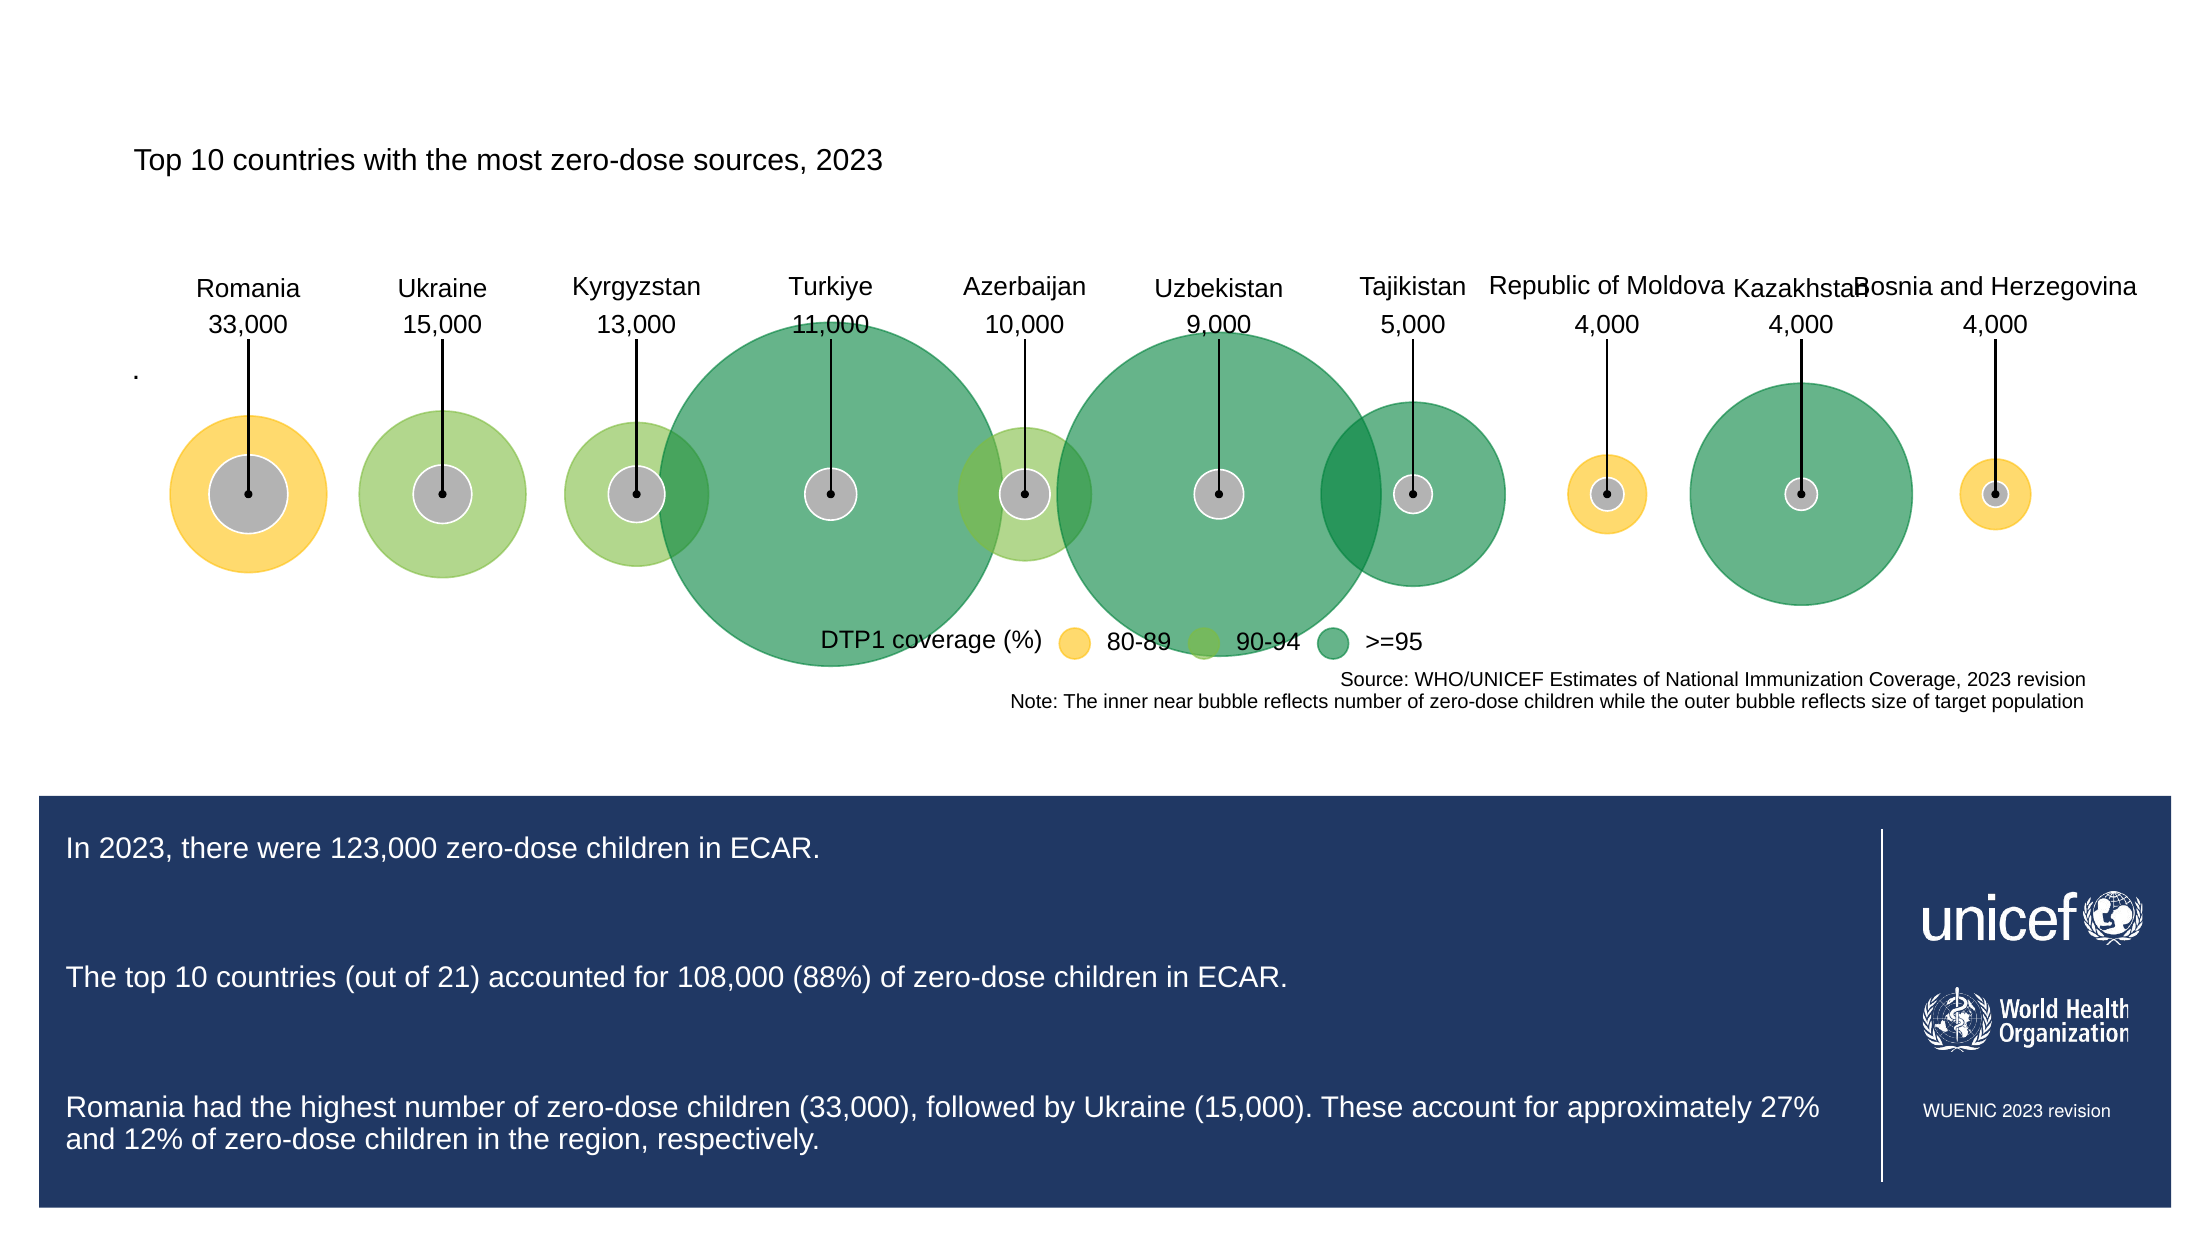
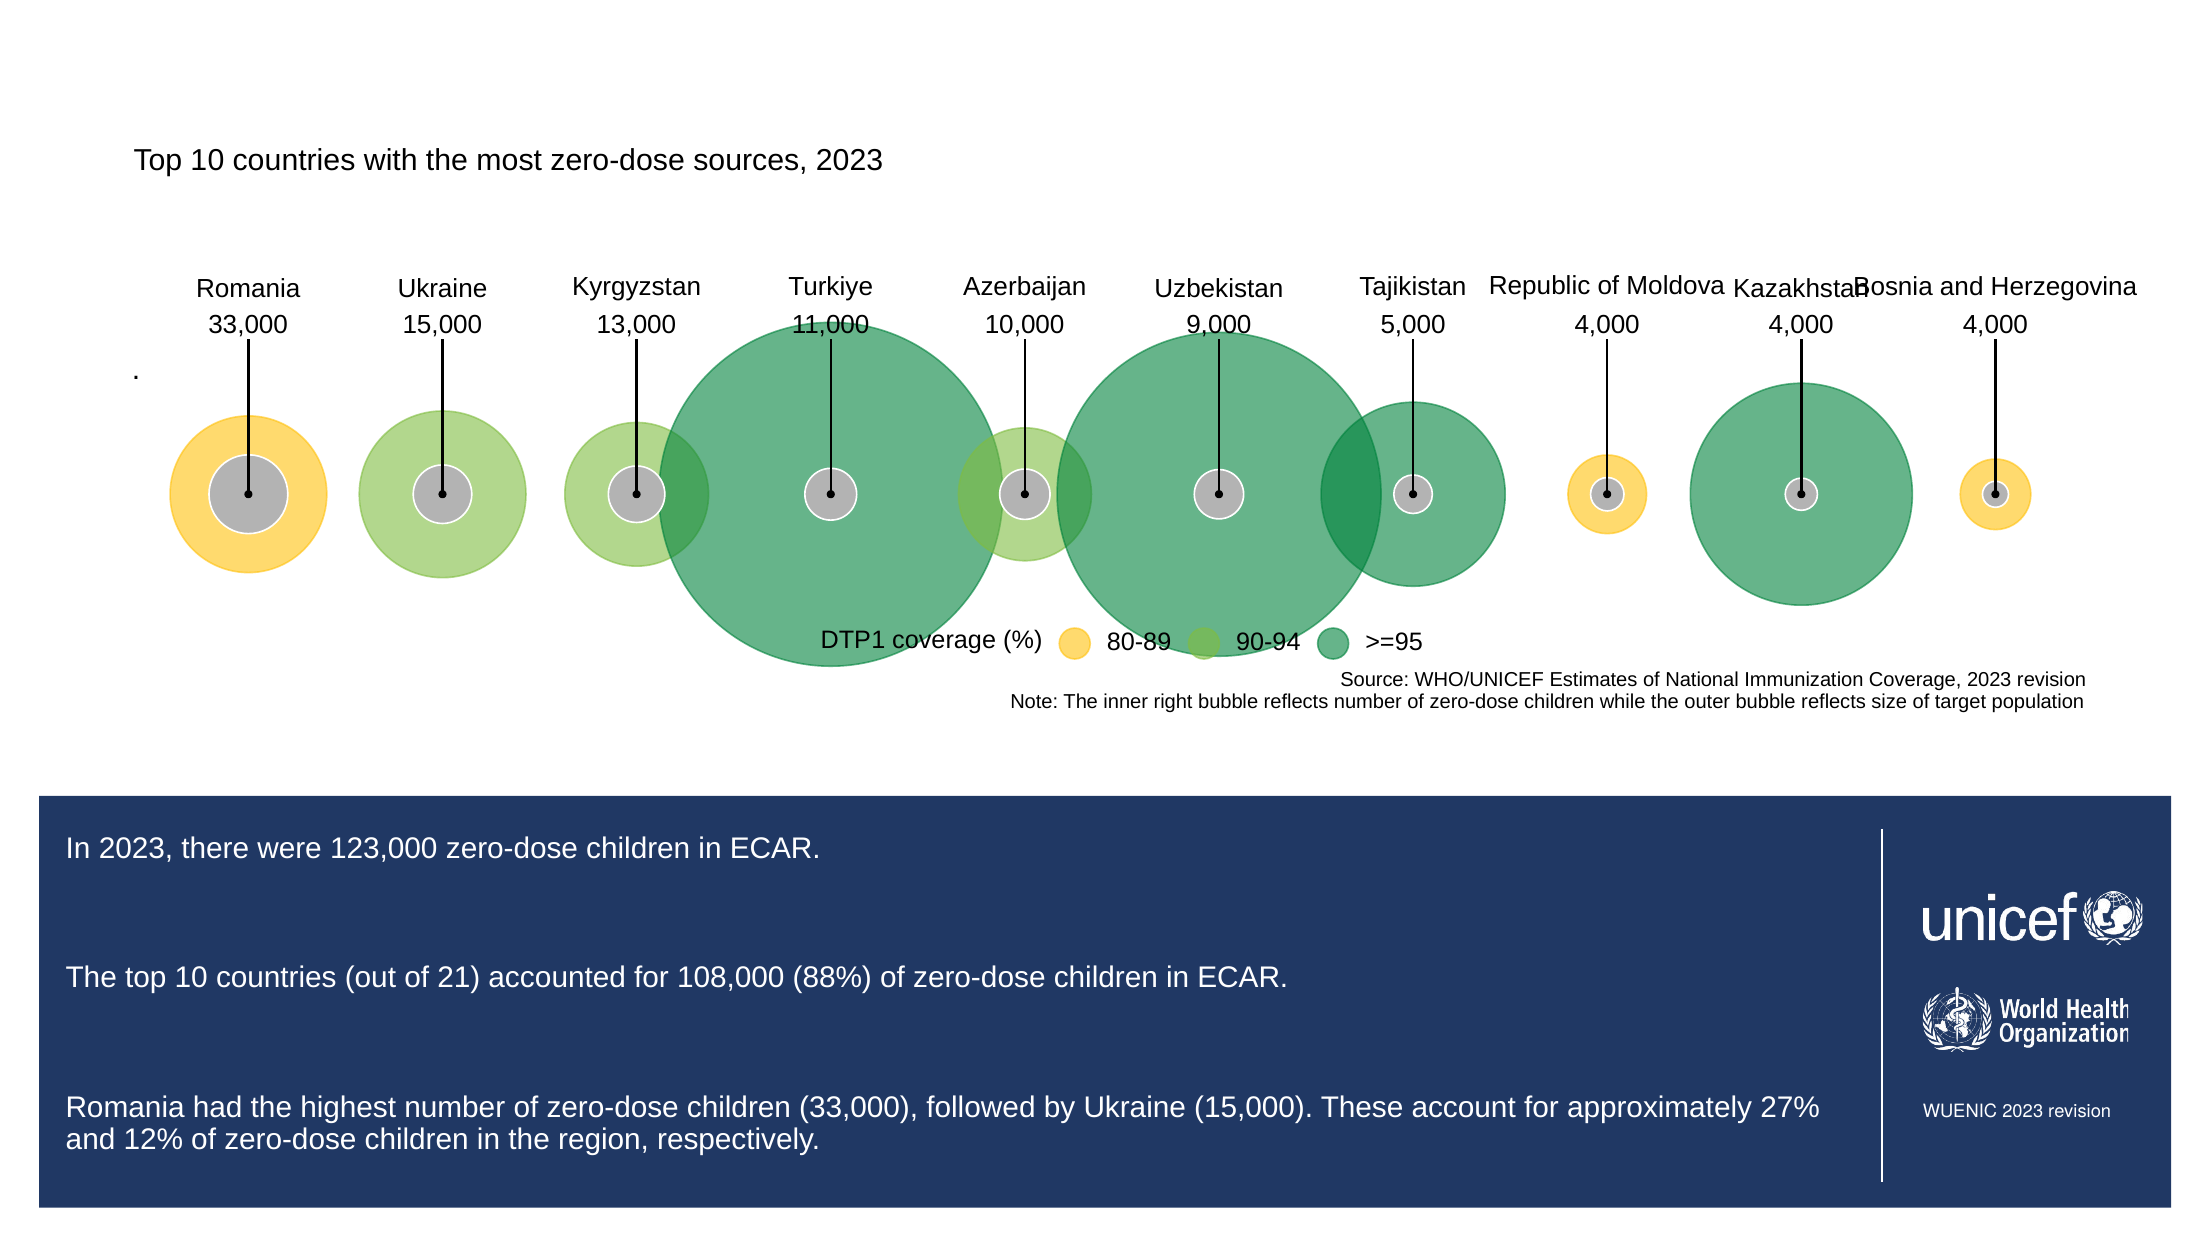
near: near -> right (1173, 702)
